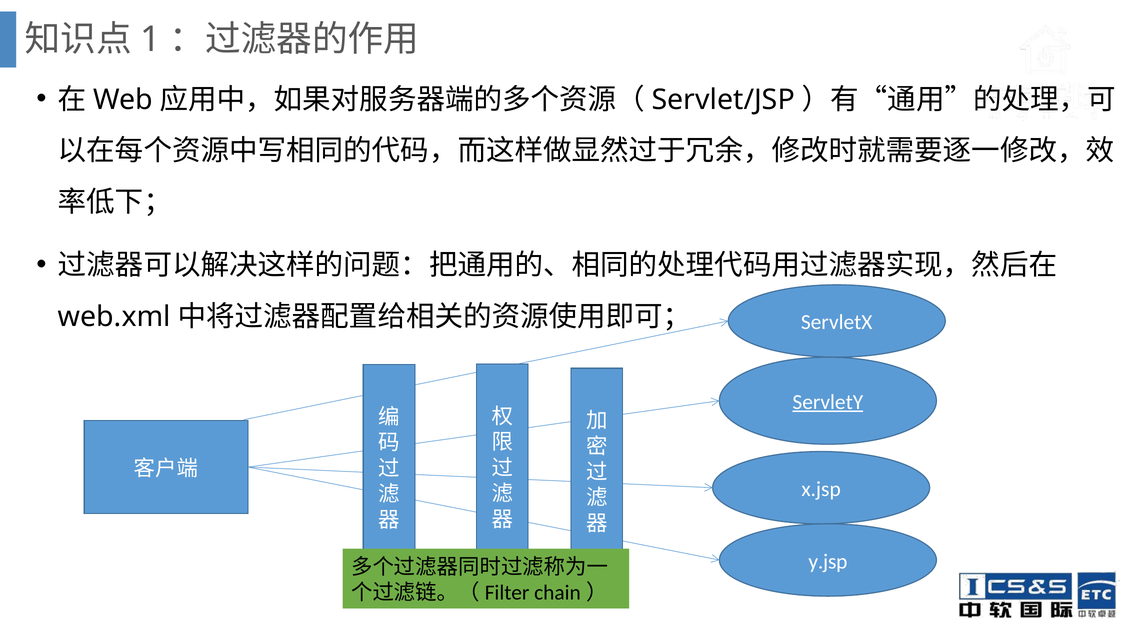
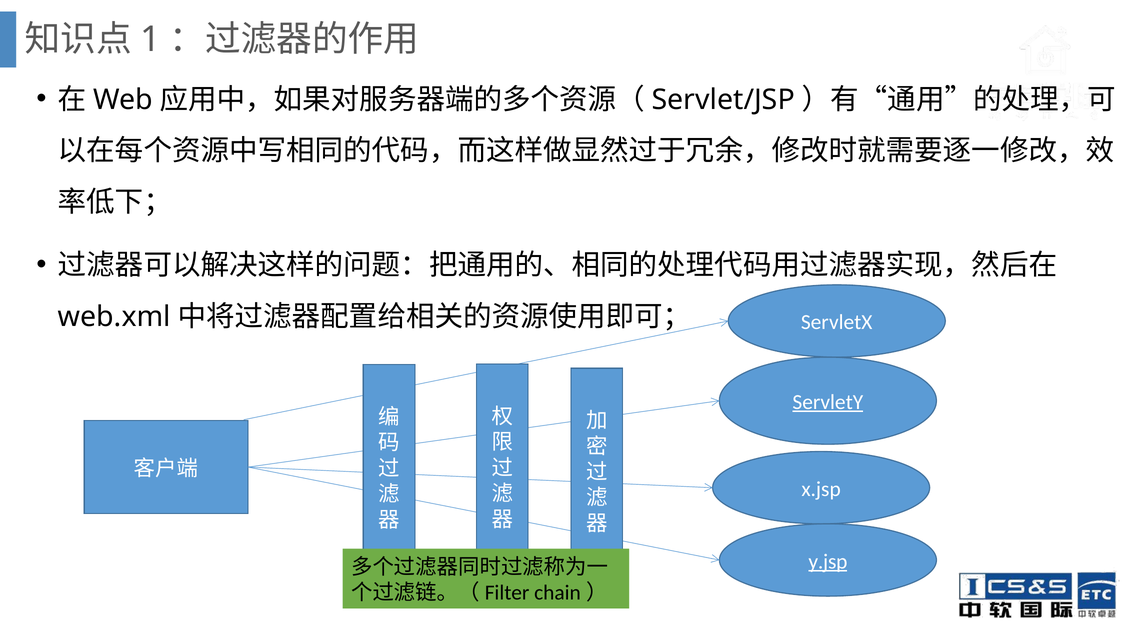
y.jsp underline: none -> present (828, 562)
